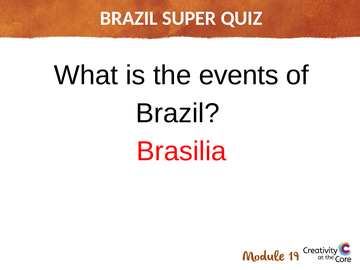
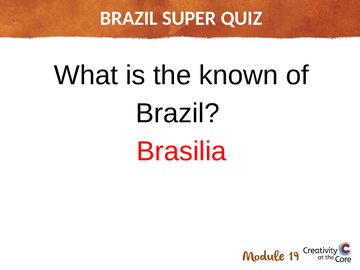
events: events -> known (239, 75)
